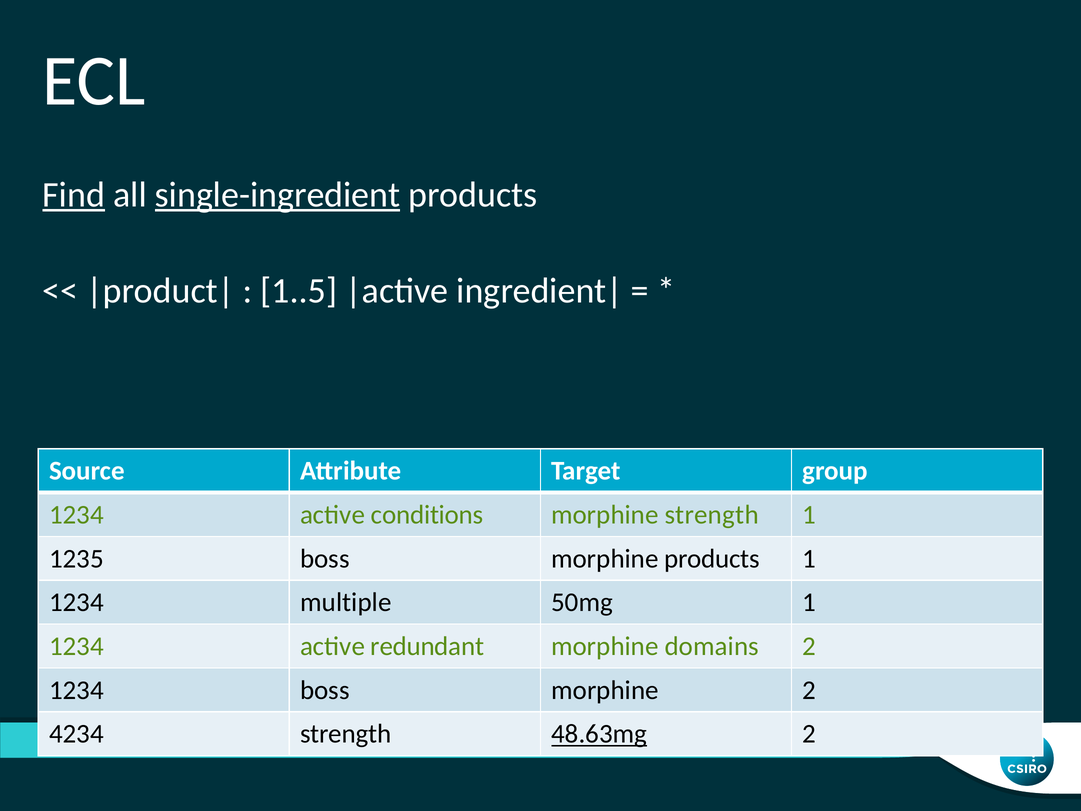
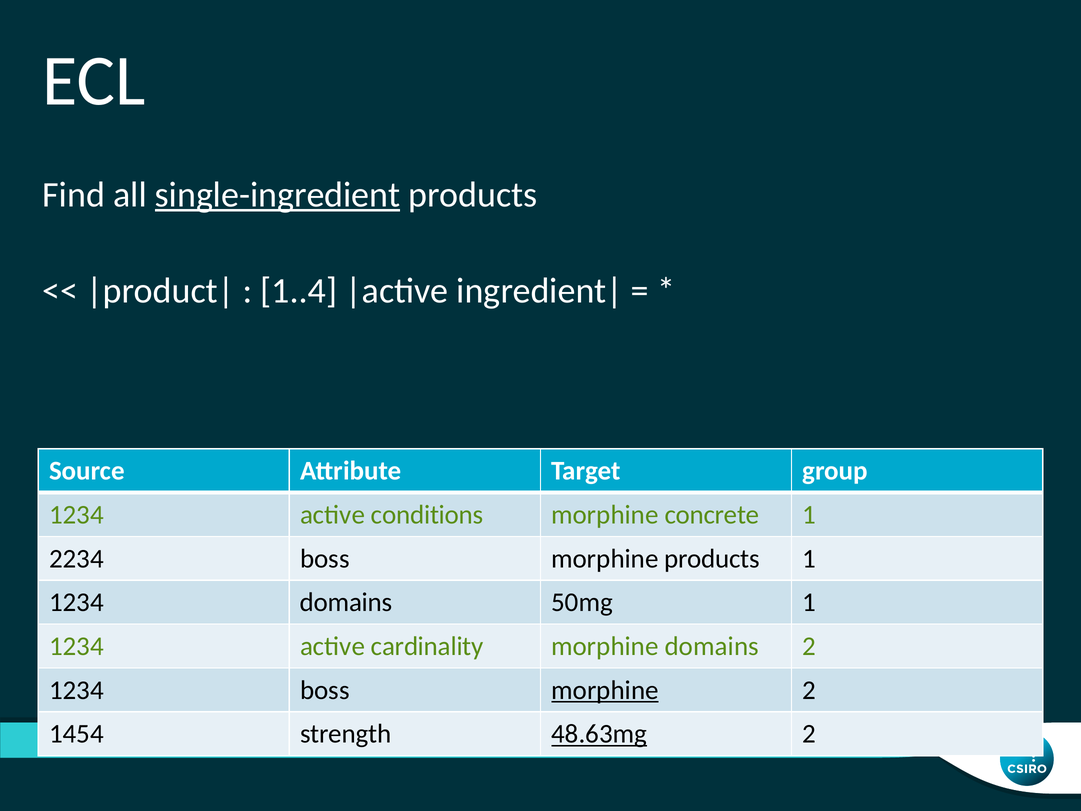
Find underline: present -> none (74, 195)
1..5: 1..5 -> 1..4 (299, 291)
morphine strength: strength -> concrete (712, 515)
1235: 1235 -> 2234 (76, 558)
1234 multiple: multiple -> domains (346, 602)
redundant: redundant -> cardinality (427, 646)
morphine underline: none -> present (605, 690)
4234: 4234 -> 1454 (76, 734)
